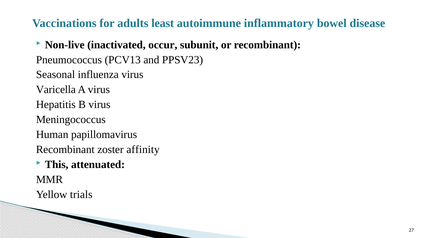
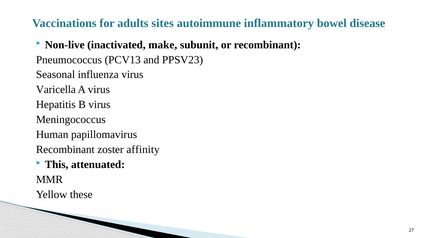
least: least -> sites (163, 23)
occur: occur -> make (163, 45)
trials: trials -> these (81, 194)
